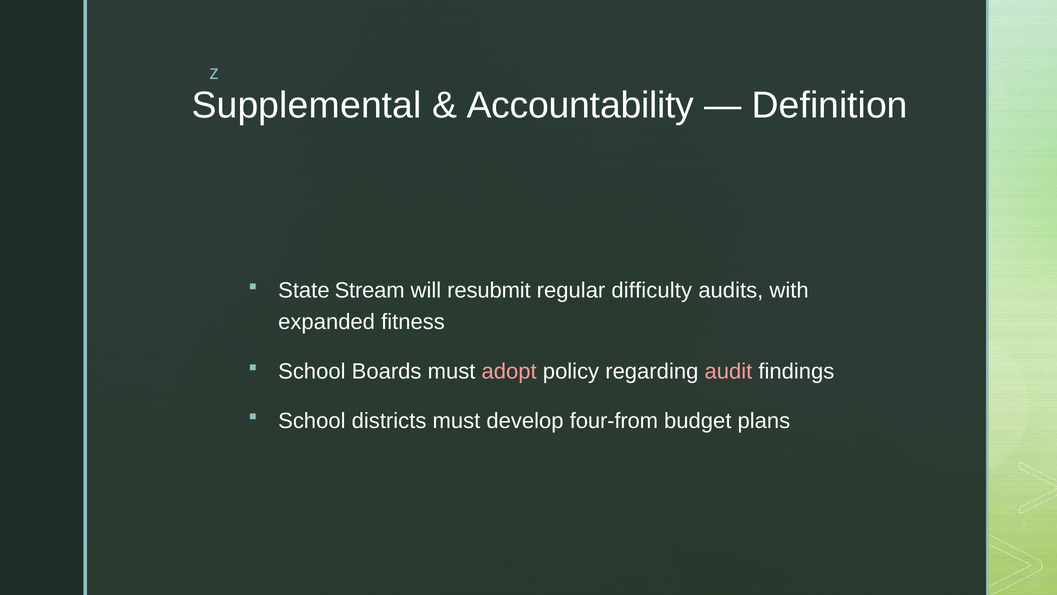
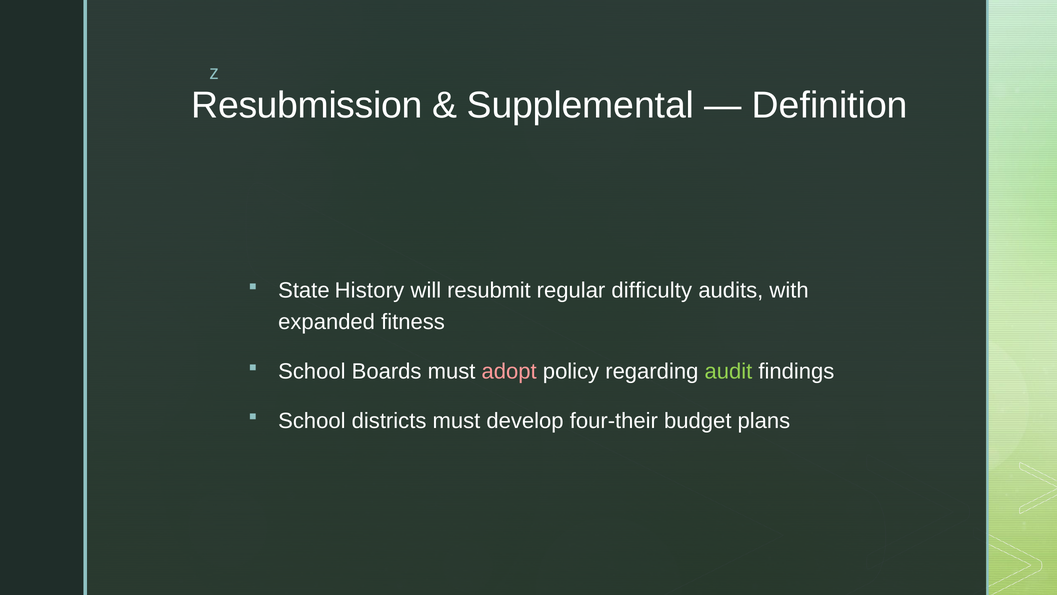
Supplemental: Supplemental -> Resubmission (307, 105)
Accountability: Accountability -> Supplemental (580, 105)
Stream: Stream -> History (369, 290)
audit colour: pink -> light green (728, 371)
four-from: four-from -> four-their (614, 421)
